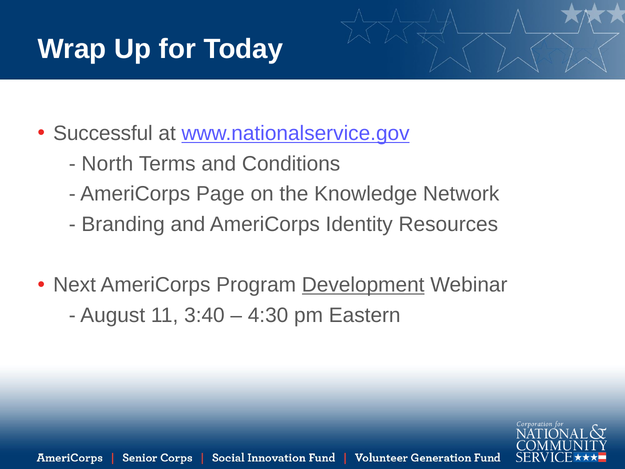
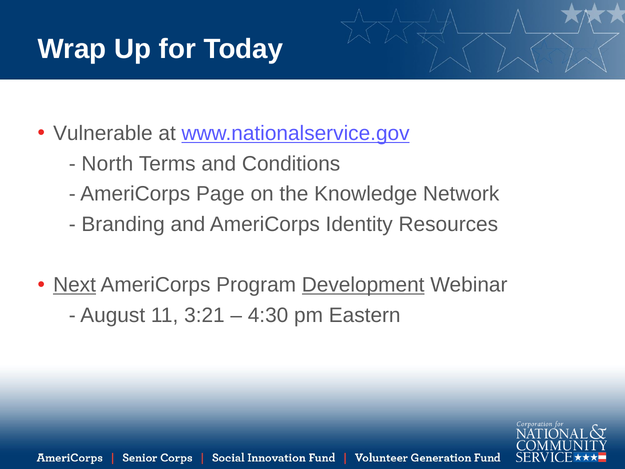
Successful: Successful -> Vulnerable (103, 133)
Next underline: none -> present (75, 285)
3:40: 3:40 -> 3:21 (204, 315)
